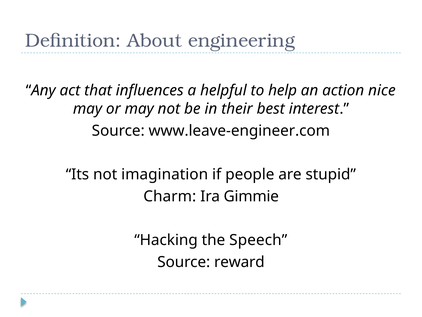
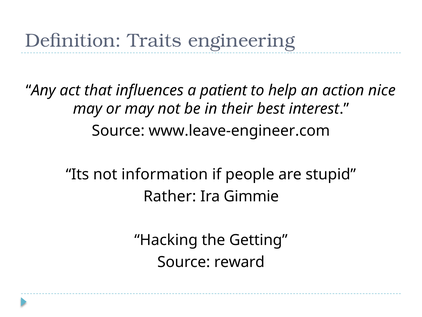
About: About -> Traits (155, 41)
helpful: helpful -> patient (223, 90)
imagination: imagination -> information (165, 174)
Charm: Charm -> Rather (170, 196)
Speech: Speech -> Getting (258, 240)
